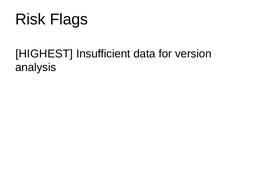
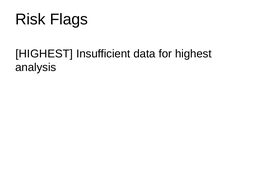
for version: version -> highest (193, 53)
